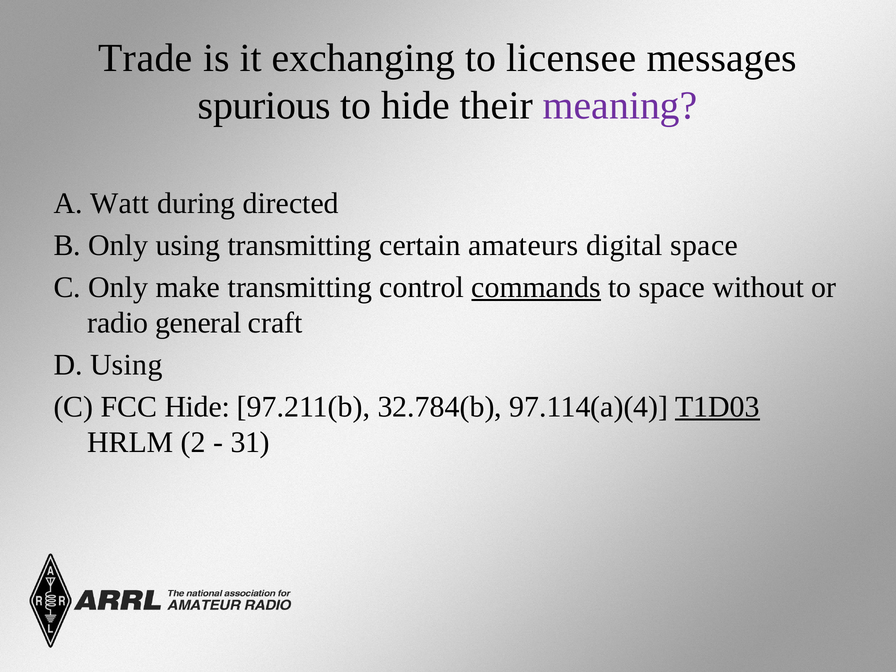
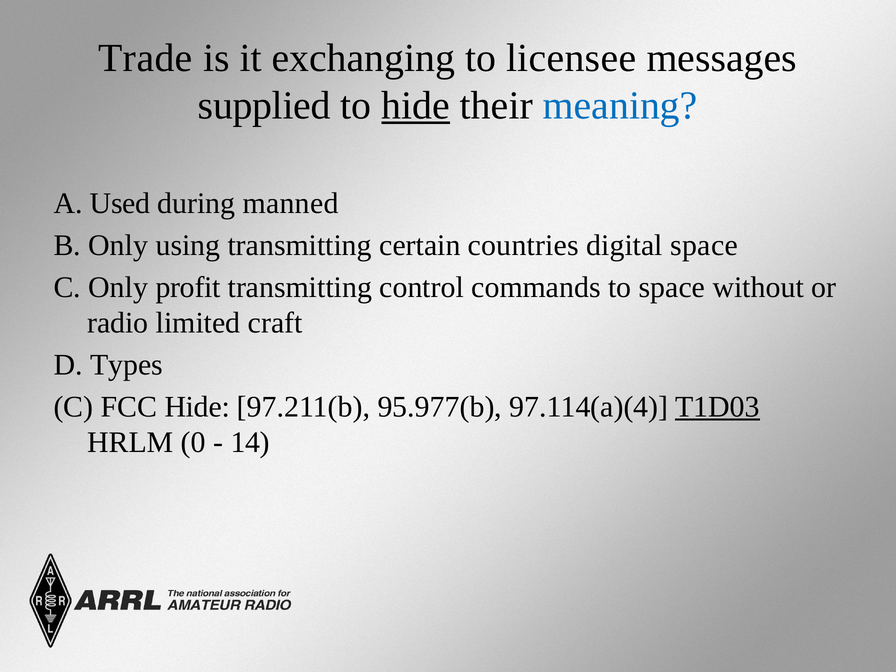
spurious: spurious -> supplied (264, 106)
hide underline: none -> present (416, 106)
meaning colour: purple -> blue (620, 106)
Watt: Watt -> Used (120, 204)
directed: directed -> manned (291, 204)
amateurs: amateurs -> countries (523, 245)
make: make -> profit (188, 287)
commands underline: present -> none (536, 287)
general: general -> limited (198, 323)
D Using: Using -> Types (126, 365)
32.784(b: 32.784(b -> 95.977(b (440, 407)
2: 2 -> 0 (193, 443)
31: 31 -> 14 (250, 443)
